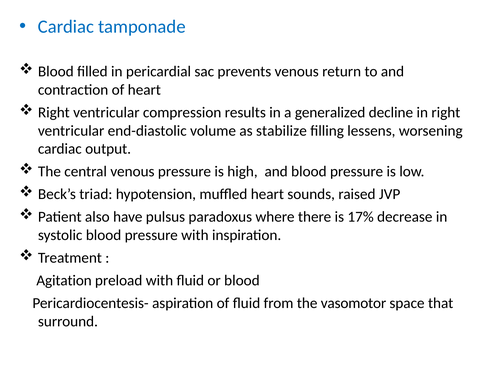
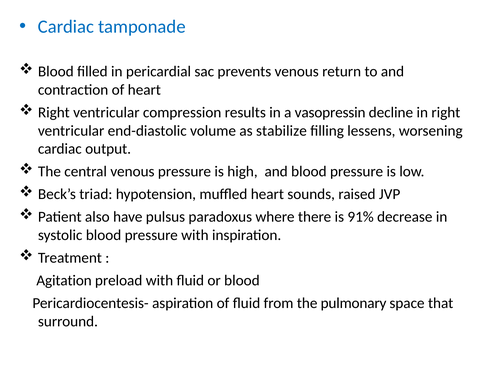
generalized: generalized -> vasopressin (330, 113)
17%: 17% -> 91% (361, 217)
vasomotor: vasomotor -> pulmonary (354, 304)
